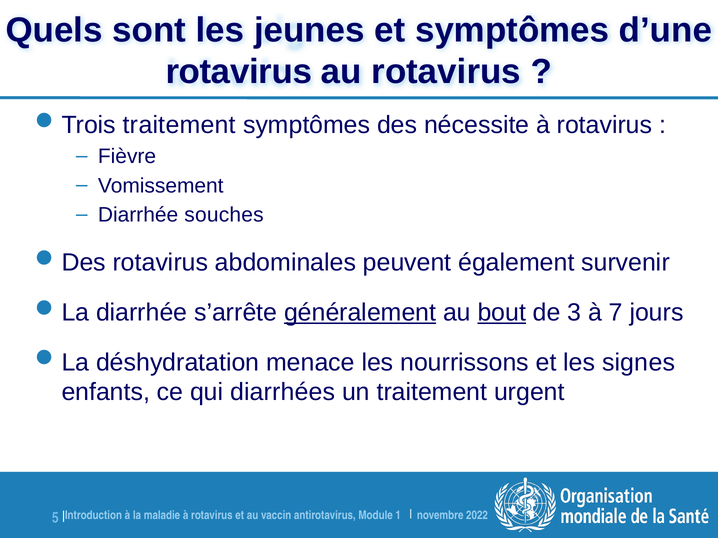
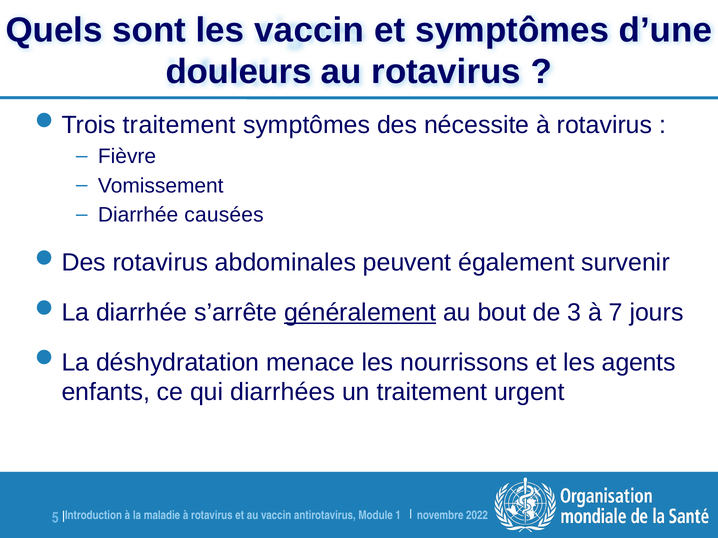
les jeunes: jeunes -> vaccin (309, 30)
rotavirus: rotavirus -> douleurs (239, 72)
souches: souches -> causées (224, 215)
bout underline: present -> none (502, 313)
signes: signes -> agents (639, 363)
